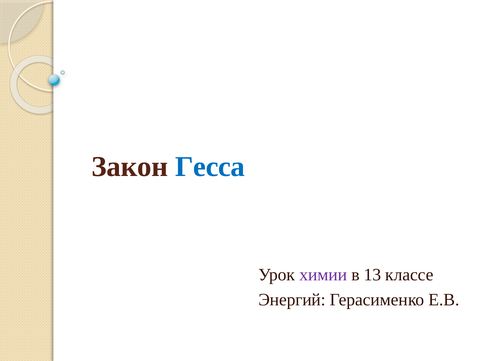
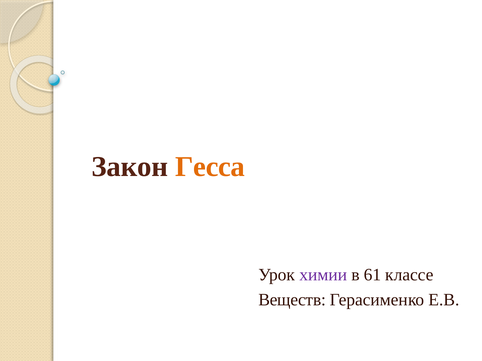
Гесса colour: blue -> orange (210, 167)
13: 13 -> 61 (373, 275)
Энергий: Энергий -> Веществ (292, 300)
